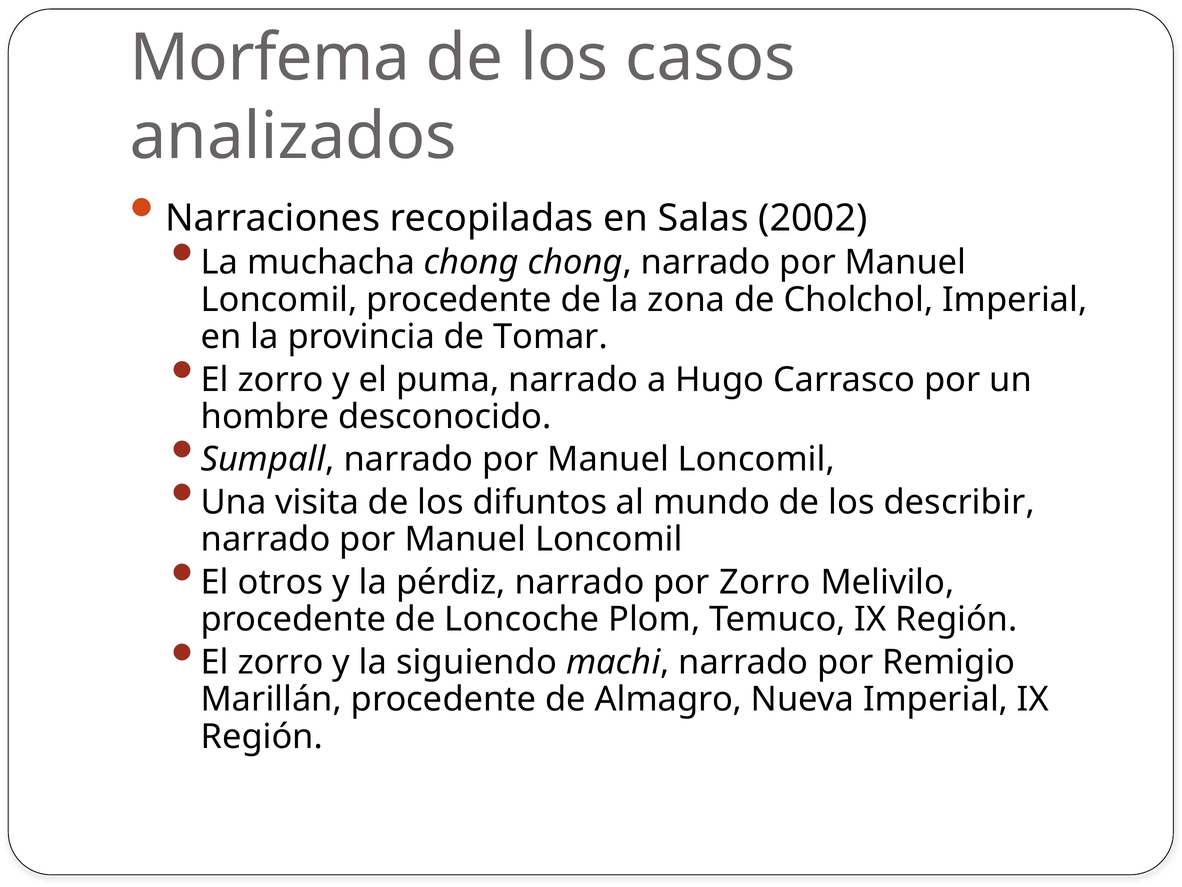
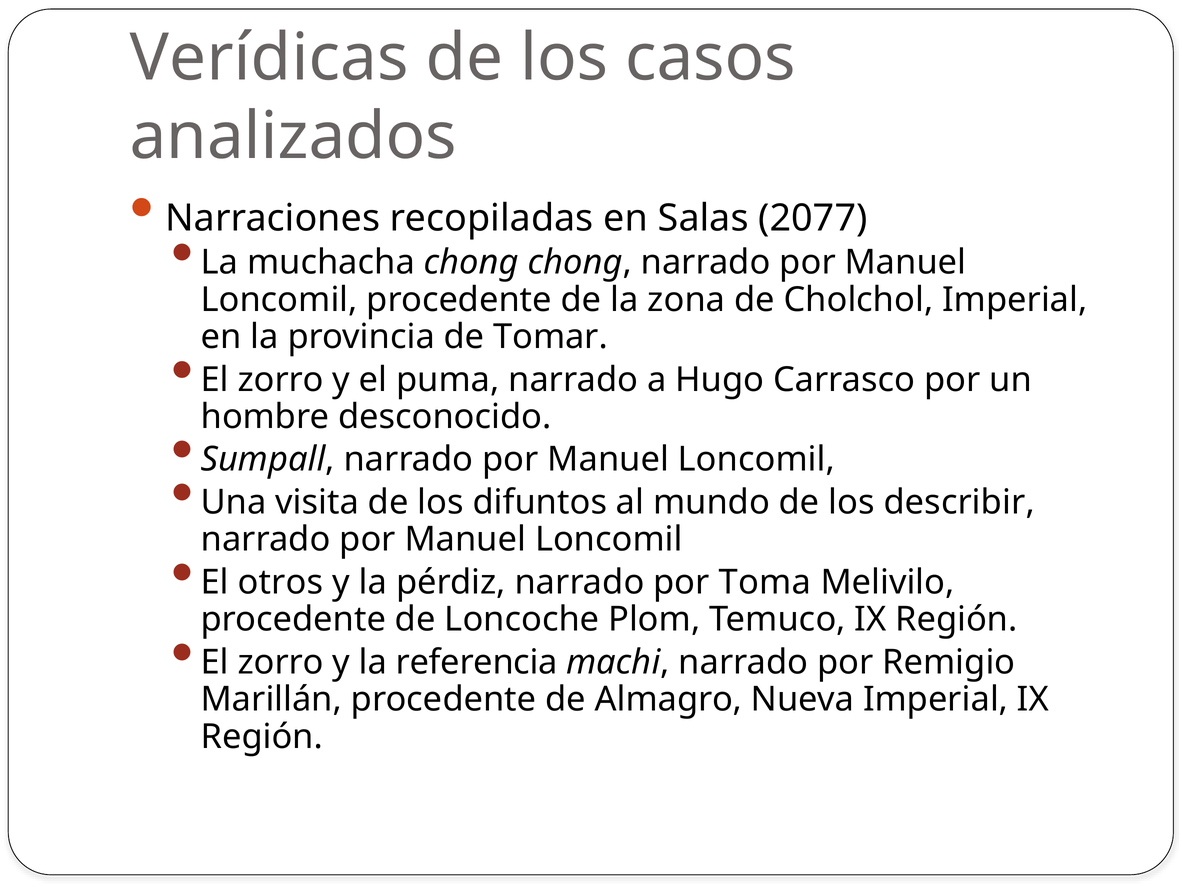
Morfema: Morfema -> Verídicas (269, 58)
2002: 2002 -> 2077 (813, 218)
por Zorro: Zorro -> Toma (765, 582)
siguiendo: siguiendo -> referencia (477, 662)
